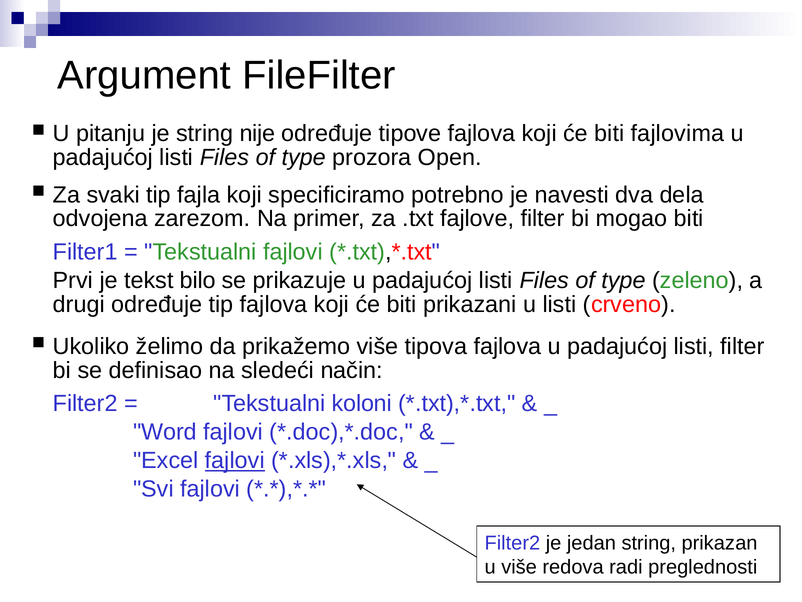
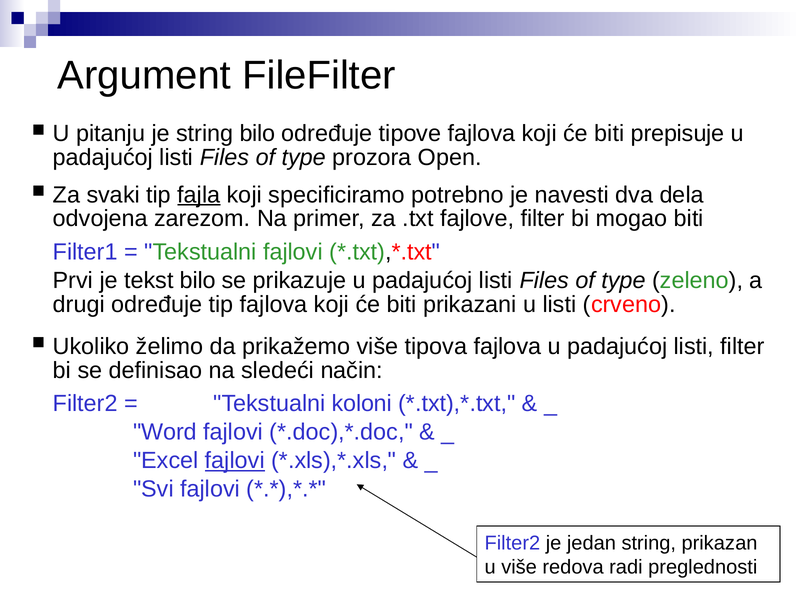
string nije: nije -> bilo (258, 134)
fajlovima: fajlovima -> prepisuje (678, 134)
fajla underline: none -> present (199, 195)
